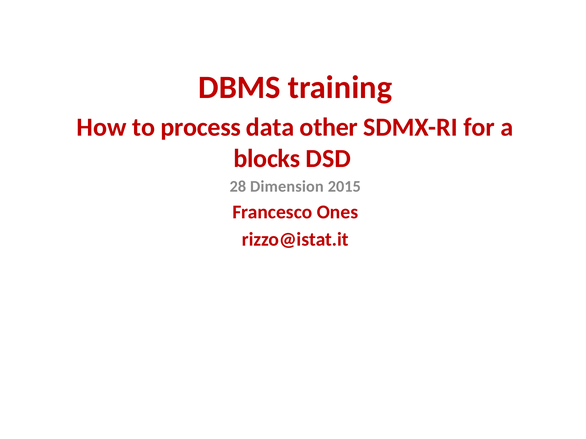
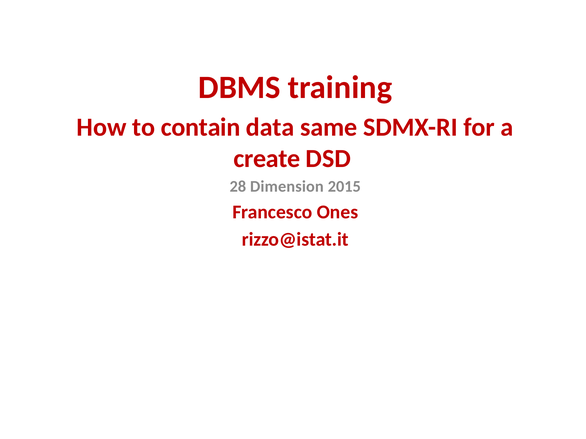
process: process -> contain (201, 128)
other: other -> same (329, 128)
blocks: blocks -> create (267, 159)
